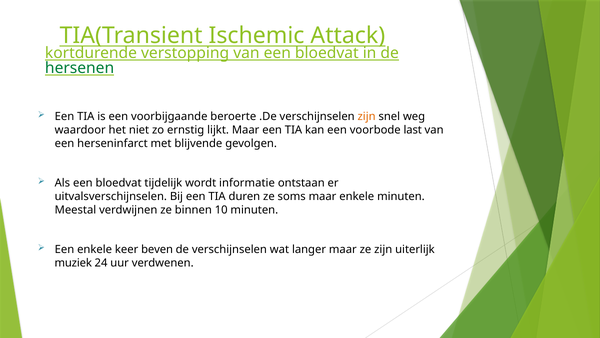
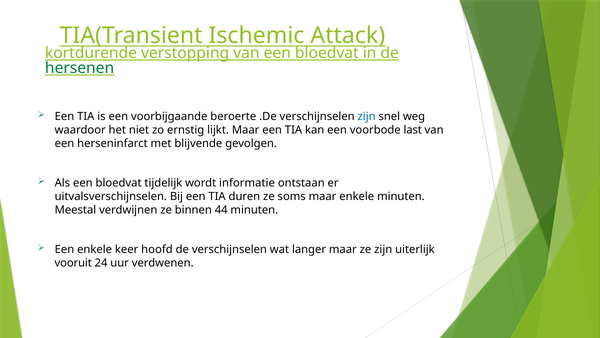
zijn colour: orange -> blue (367, 116)
10: 10 -> 44 (221, 210)
beven: beven -> hoofd (157, 249)
muziek: muziek -> vooruit (73, 263)
